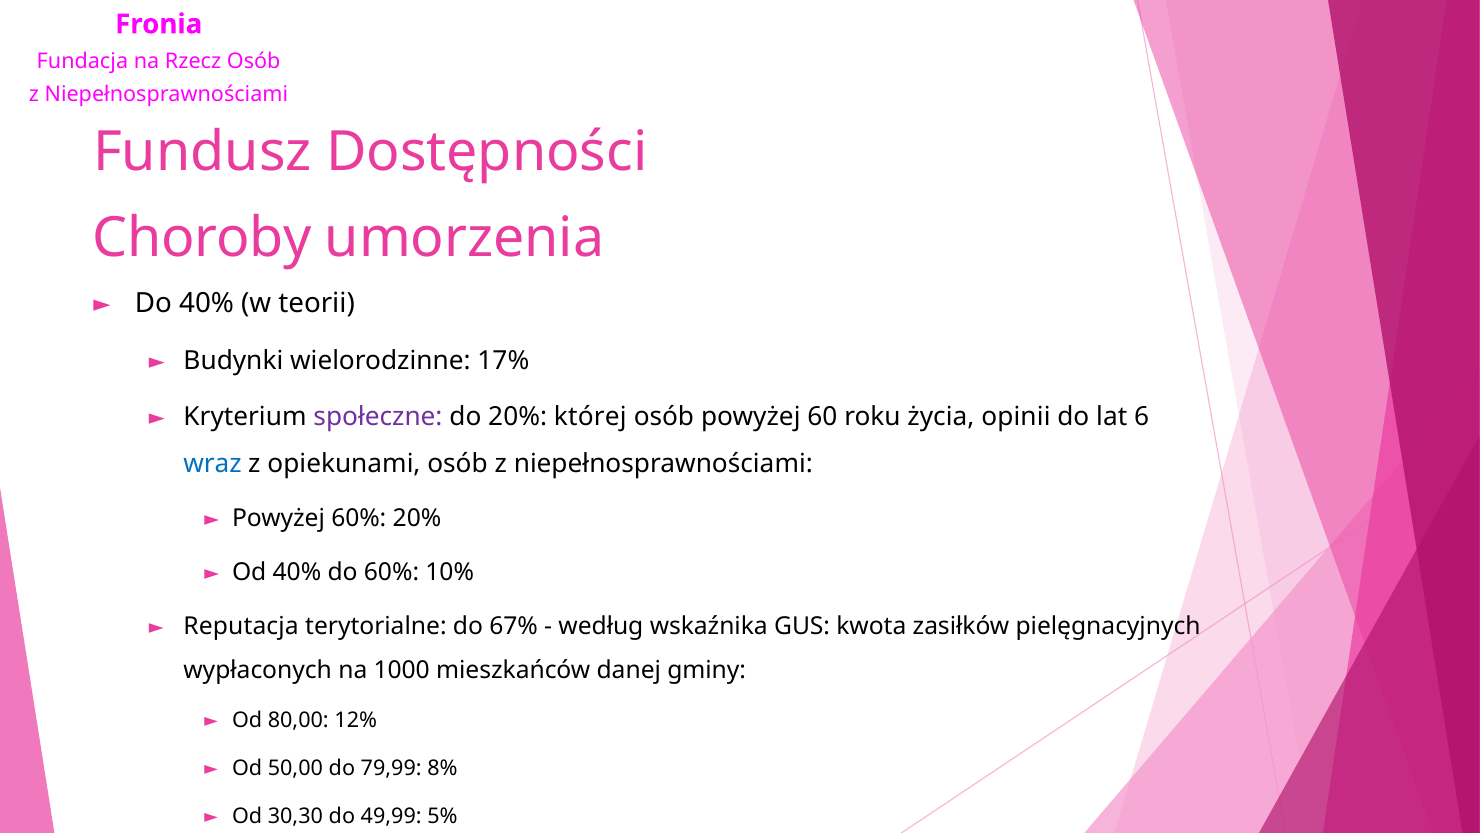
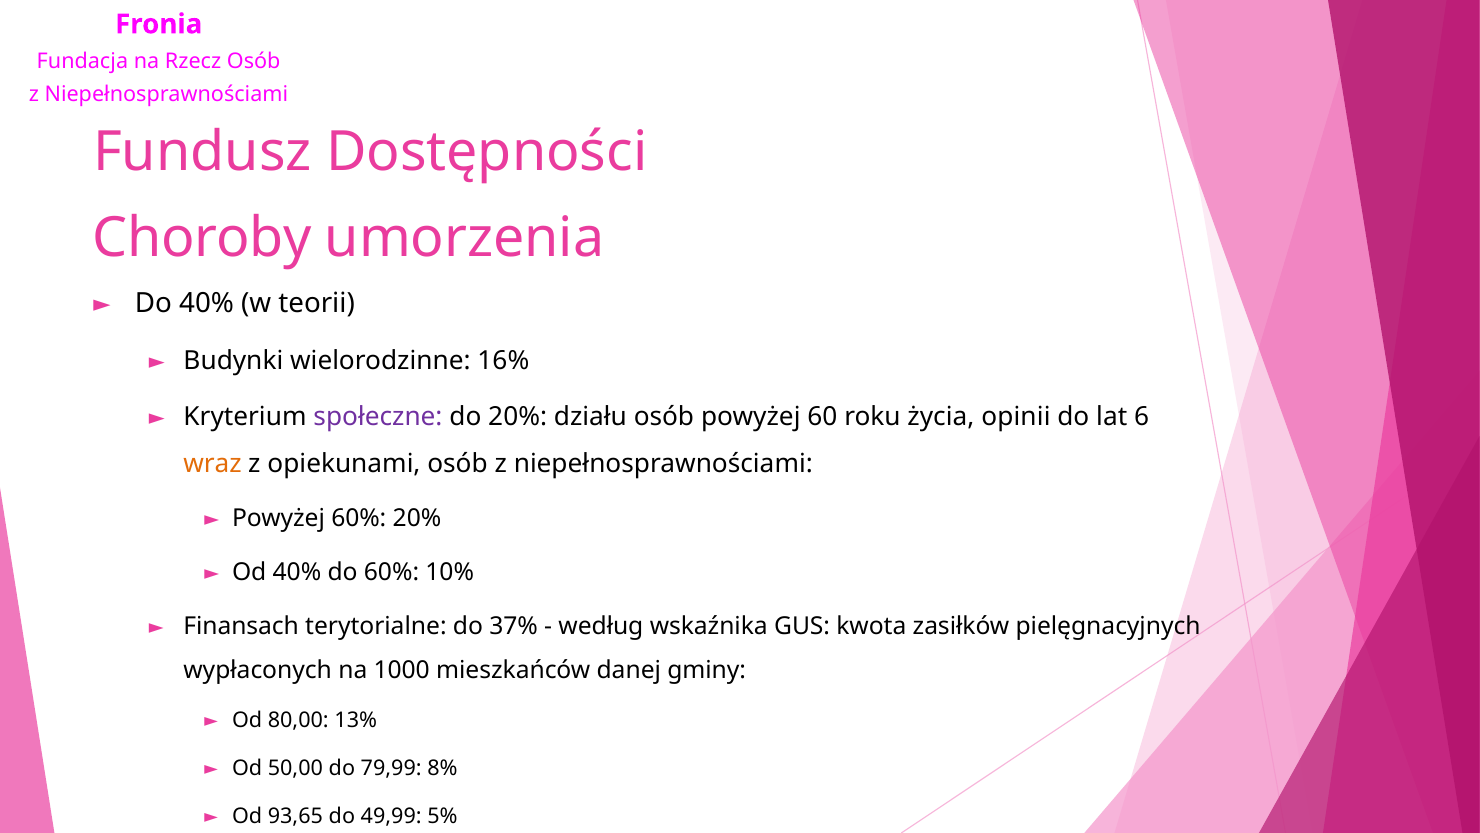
17%: 17% -> 16% (503, 360)
której: której -> działu (590, 417)
wraz colour: blue -> orange (213, 464)
Reputacja: Reputacja -> Finansach (241, 626)
67%: 67% -> 37% (514, 626)
12%: 12% -> 13% (356, 720)
30,30: 30,30 -> 93,65 (295, 816)
